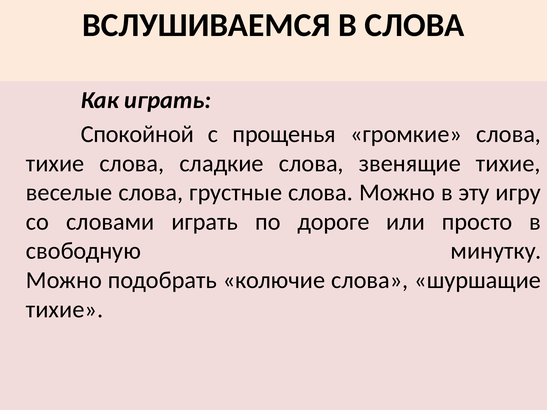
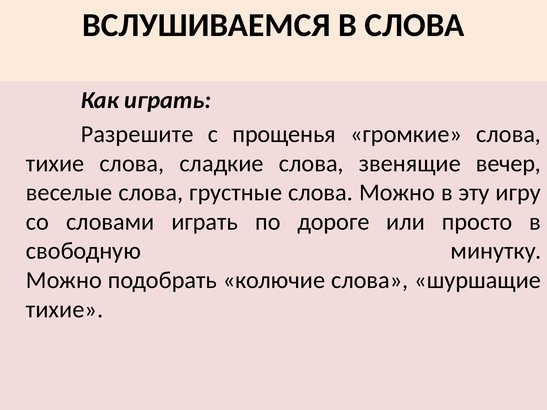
Спокойной: Спокойной -> Разрешите (137, 134)
звенящие тихие: тихие -> вечер (508, 164)
